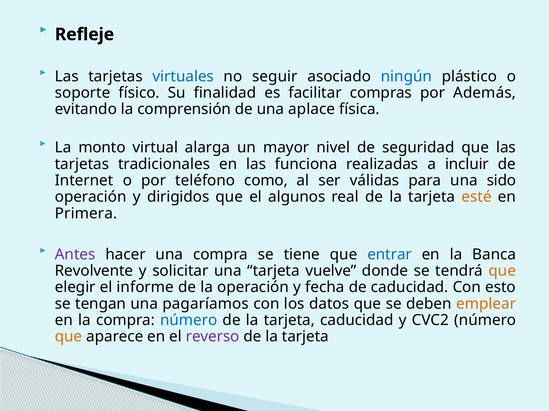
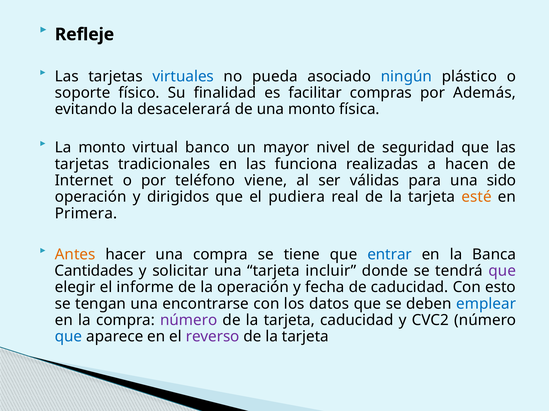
seguir: seguir -> pueda (275, 77)
comprensión: comprensión -> desacelerará (184, 109)
una aplace: aplace -> monto (312, 109)
alarga: alarga -> banco (207, 148)
incluir: incluir -> hacen (467, 164)
como: como -> viene (266, 181)
algunos: algunos -> pudiera (297, 197)
Antes colour: purple -> orange (75, 255)
Revolvente: Revolvente -> Cantidades (94, 271)
vuelve: vuelve -> incluir (331, 271)
que colour: orange -> purple (502, 271)
pagaríamos: pagaríamos -> encontrarse (206, 304)
emplear colour: orange -> blue (486, 304)
número colour: blue -> purple (189, 321)
que colour: orange -> blue (69, 337)
